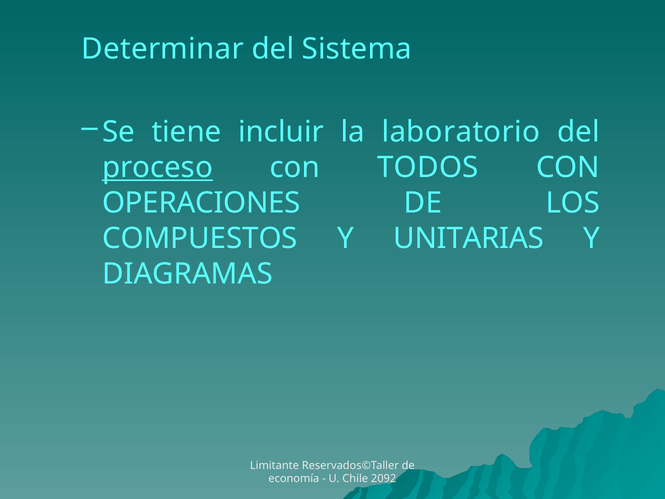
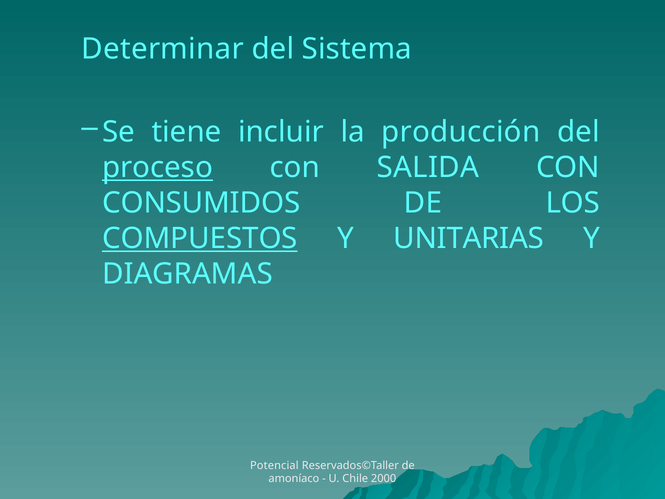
laboratorio: laboratorio -> producción (461, 132)
TODOS: TODOS -> SALIDA (428, 167)
OPERACIONES: OPERACIONES -> CONSUMIDOS (201, 203)
COMPUESTOS underline: none -> present (200, 238)
Limitante: Limitante -> Potencial (274, 465)
economía: economía -> amoníaco (294, 478)
2092: 2092 -> 2000 (384, 478)
